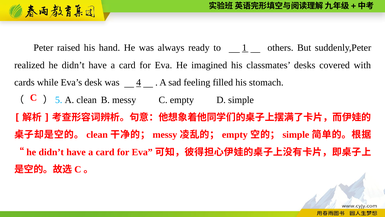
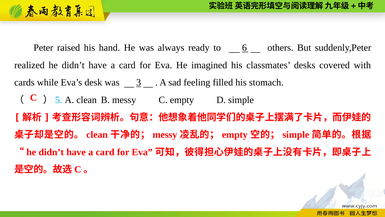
1: 1 -> 6 (244, 48)
4: 4 -> 3 (139, 82)
